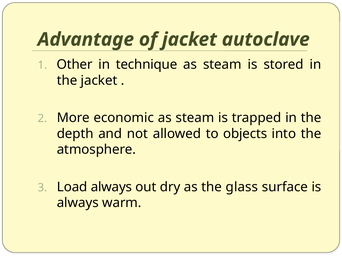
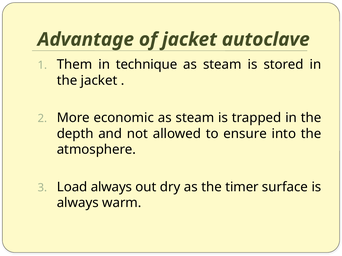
Other: Other -> Them (75, 65)
objects: objects -> ensure (245, 134)
glass: glass -> timer (242, 187)
